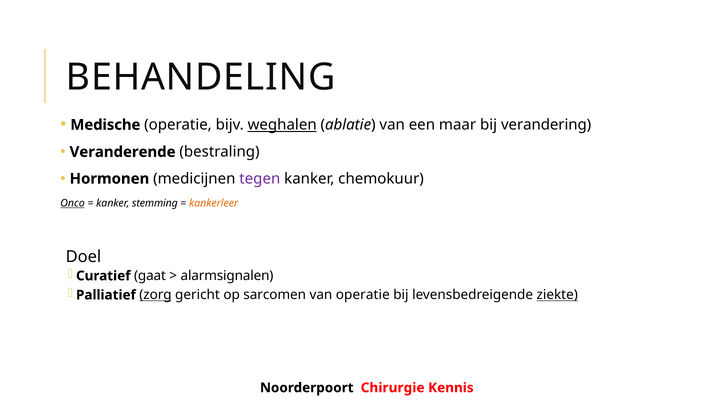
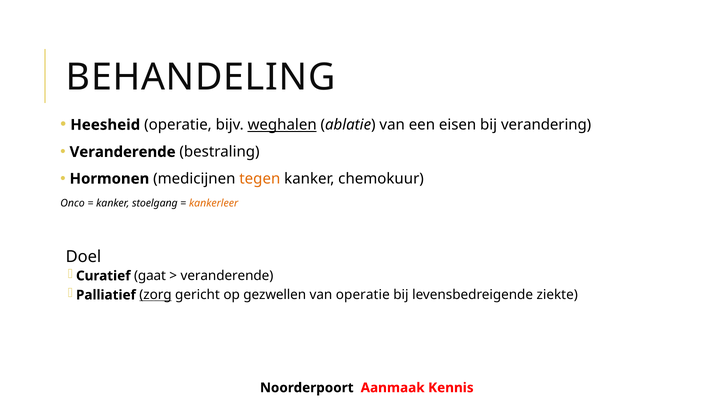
Medische: Medische -> Heesheid (105, 125)
maar: maar -> eisen (458, 125)
tegen colour: purple -> orange (260, 179)
Onco underline: present -> none (73, 203)
stemming: stemming -> stoelgang (155, 203)
alarmsignalen: alarmsignalen -> veranderende (227, 276)
sarcomen: sarcomen -> gezwellen (275, 295)
ziekte underline: present -> none (557, 295)
Chirurgie: Chirurgie -> Aanmaak (393, 387)
